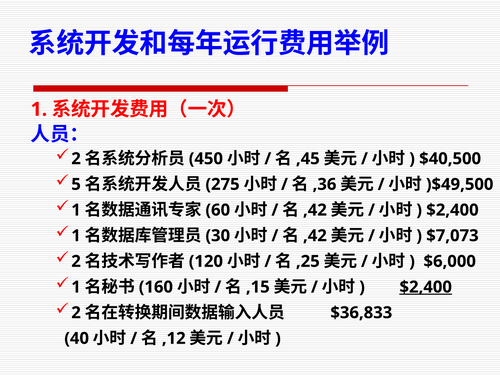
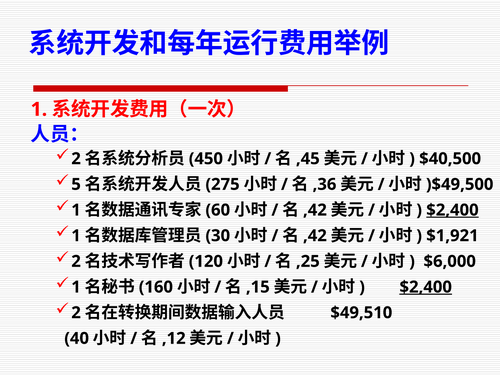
$2,400 underline: none -> present (452, 210)
$7,073: $7,073 -> $1,921 (452, 236)
$36,833: $36,833 -> $49,510 (361, 313)
